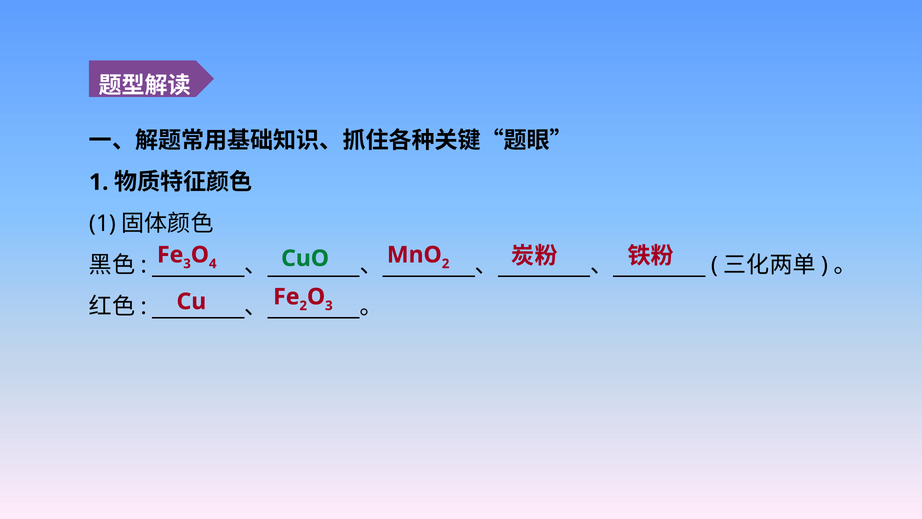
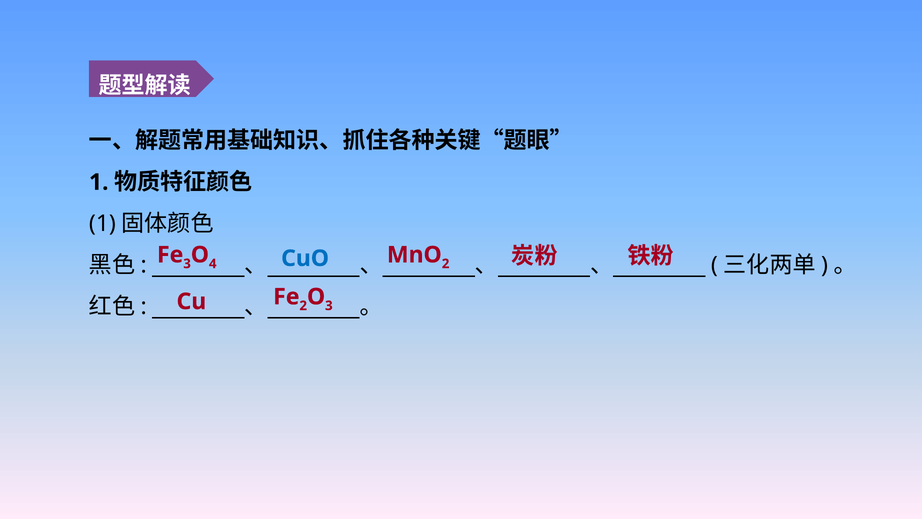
CuO colour: green -> blue (305, 258)
